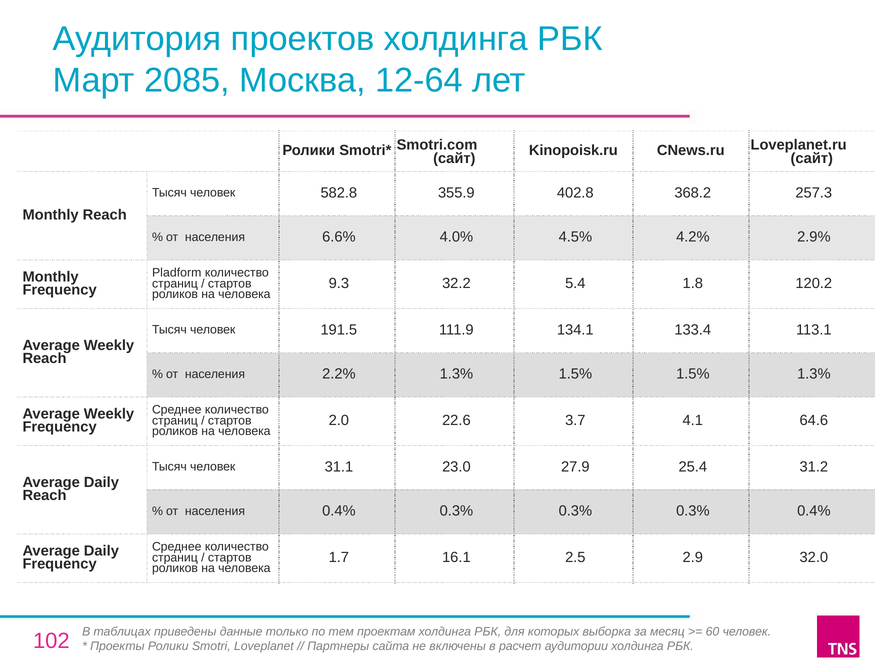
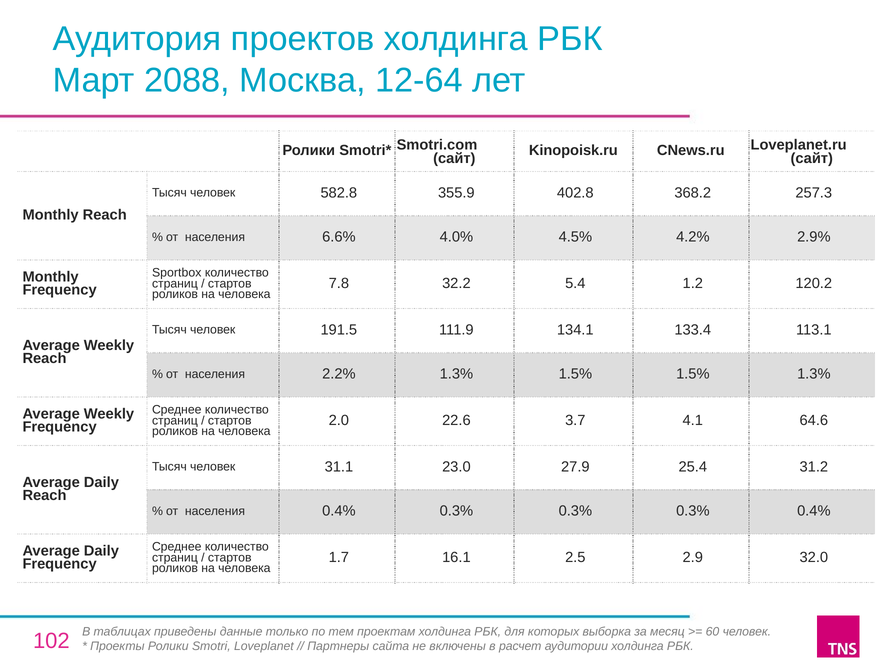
2085: 2085 -> 2088 (187, 80)
Pladform: Pladform -> Sportbox (177, 272)
9.3: 9.3 -> 7.8 (339, 283)
1.8: 1.8 -> 1.2 (693, 283)
